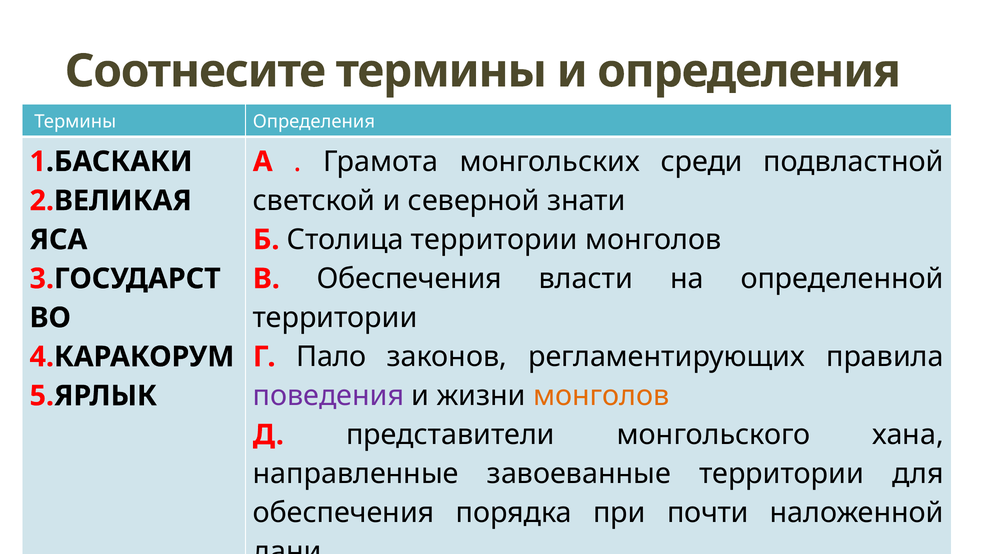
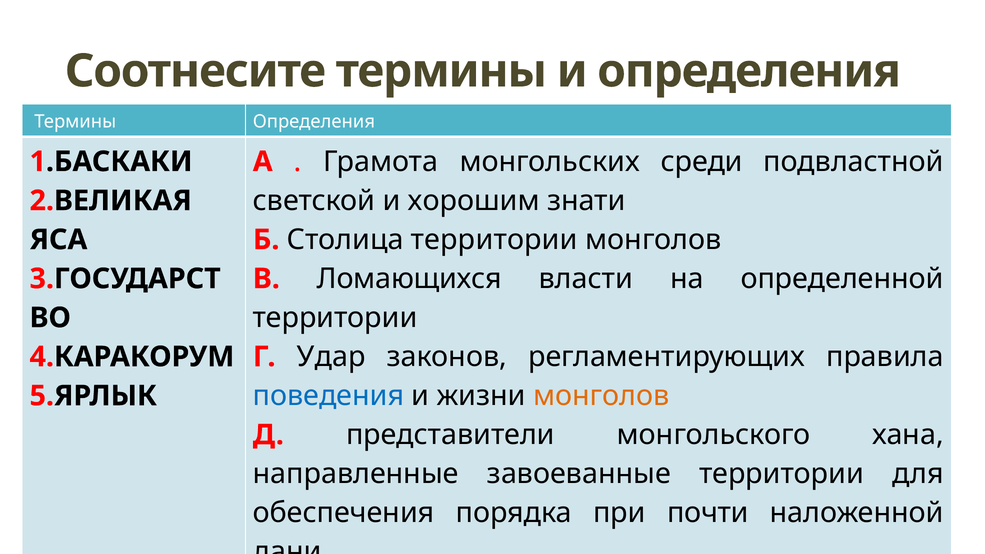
северной: северной -> хорошим (474, 201)
В Обеспечения: Обеспечения -> Ломающихся (409, 279)
Пало: Пало -> Удар (331, 357)
поведения colour: purple -> blue (328, 396)
